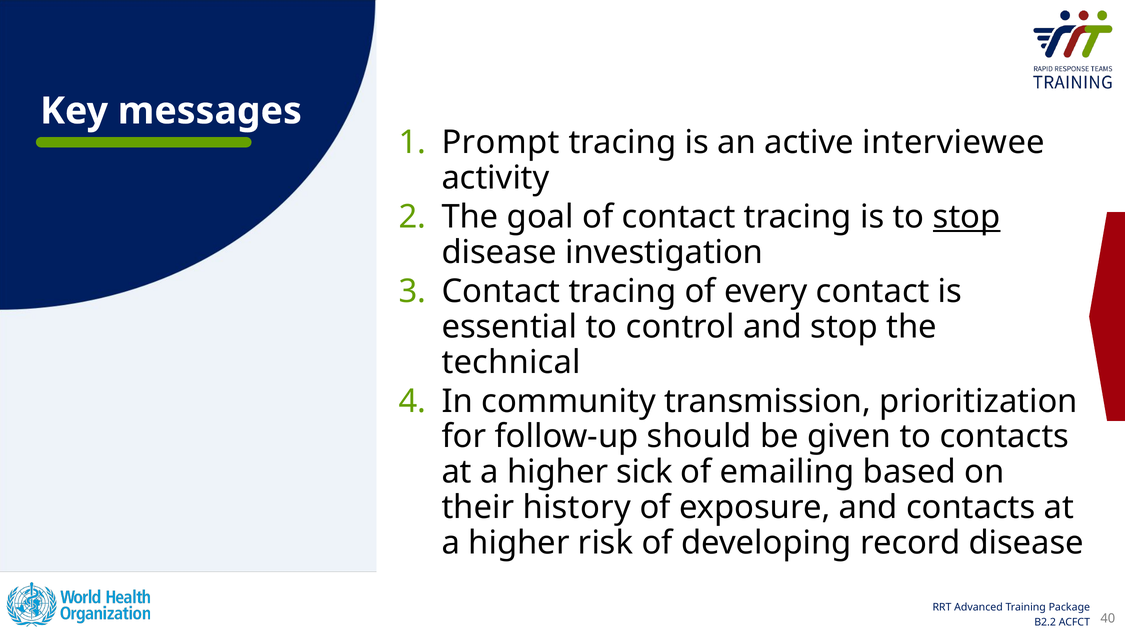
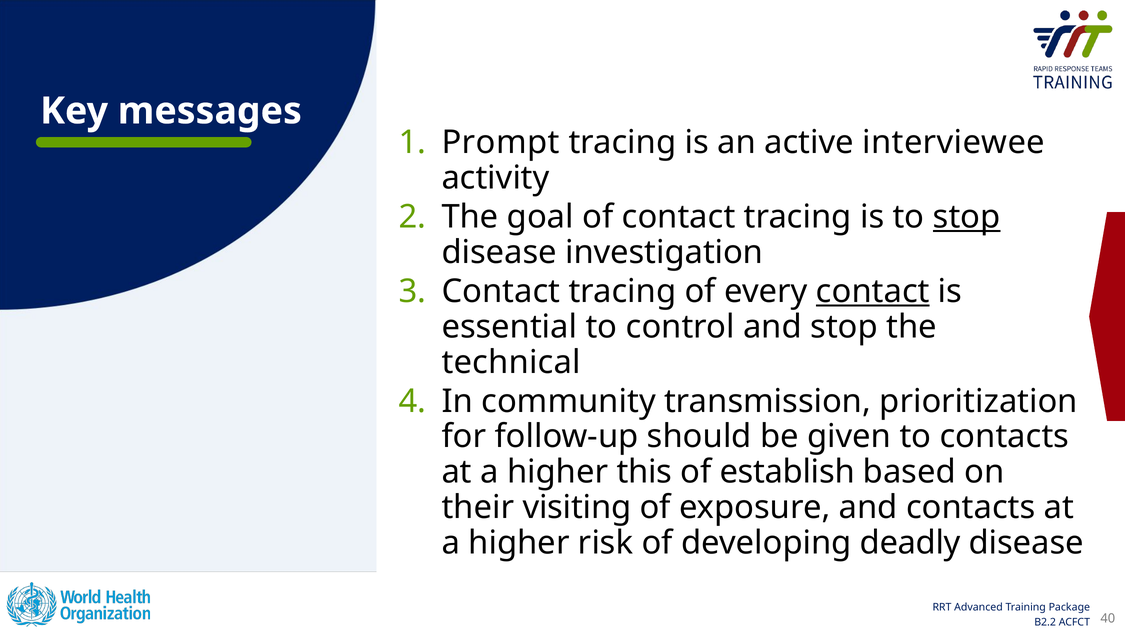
contact underline: none -> present (873, 291)
sick: sick -> this (644, 472)
emailing: emailing -> establish (787, 472)
history: history -> visiting (577, 507)
record: record -> deadly (910, 543)
